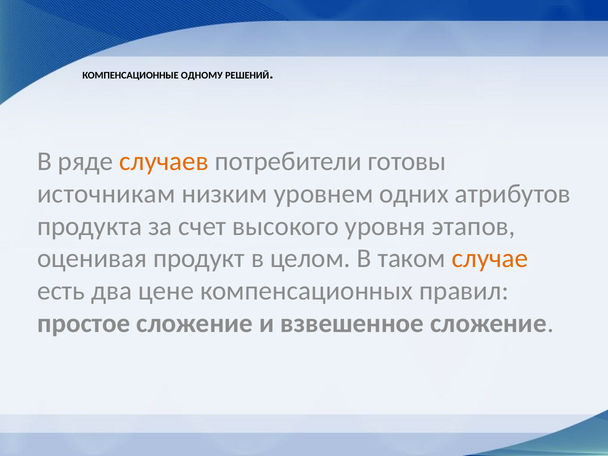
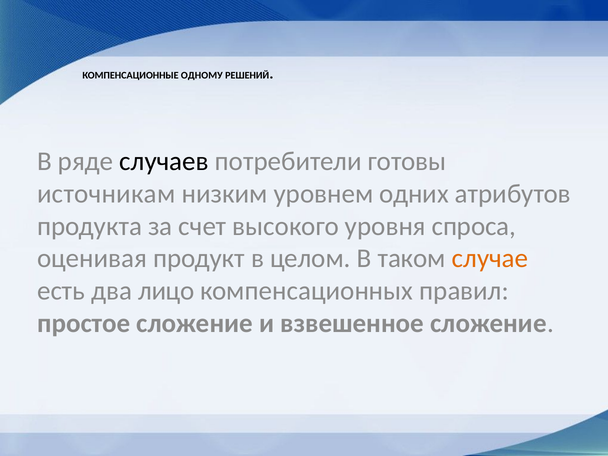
случаев colour: orange -> black (164, 161)
этапов: этапов -> спроса (474, 226)
цене: цене -> лицо (166, 291)
